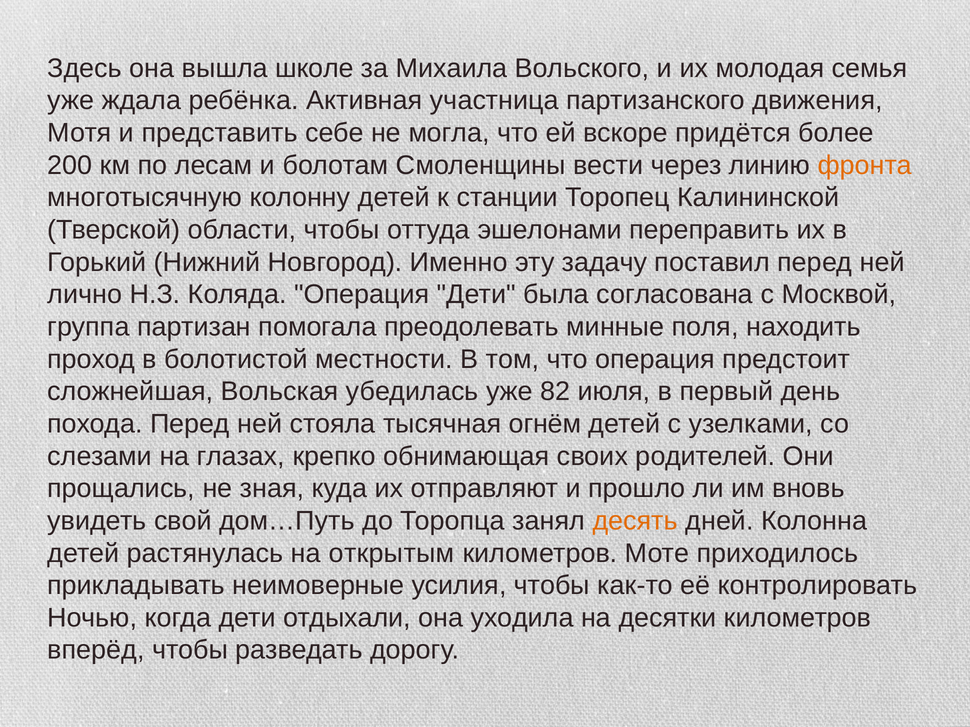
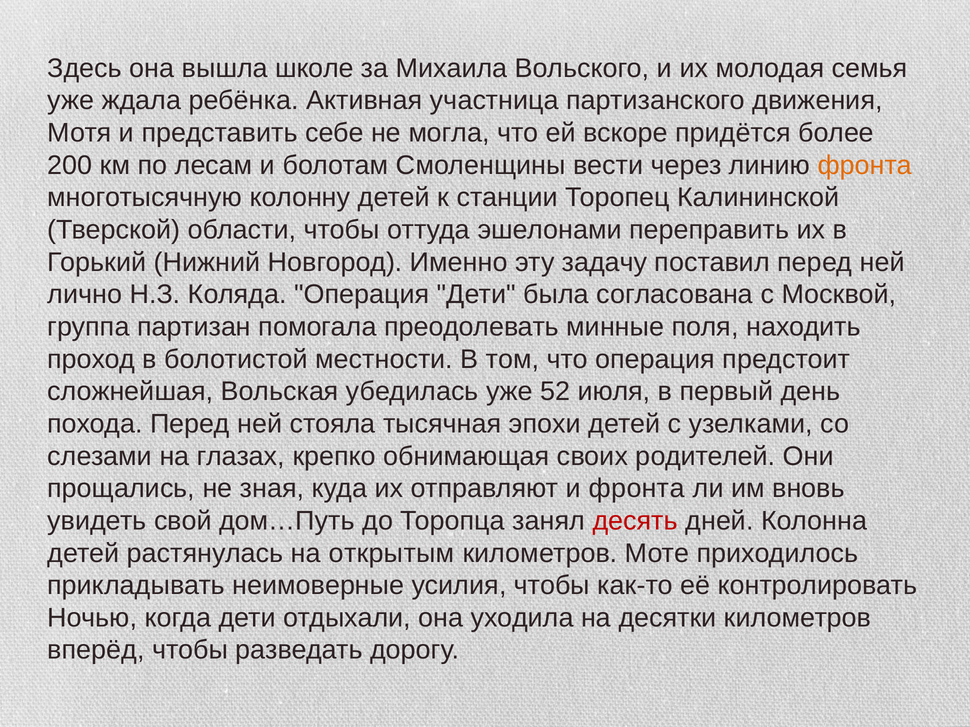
82: 82 -> 52 (555, 392)
огнём: огнём -> эпохи (545, 424)
и прошло: прошло -> фронта (637, 489)
десять colour: orange -> red (635, 521)
